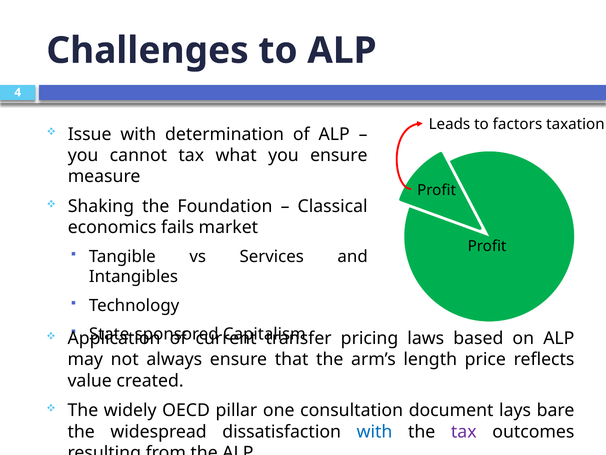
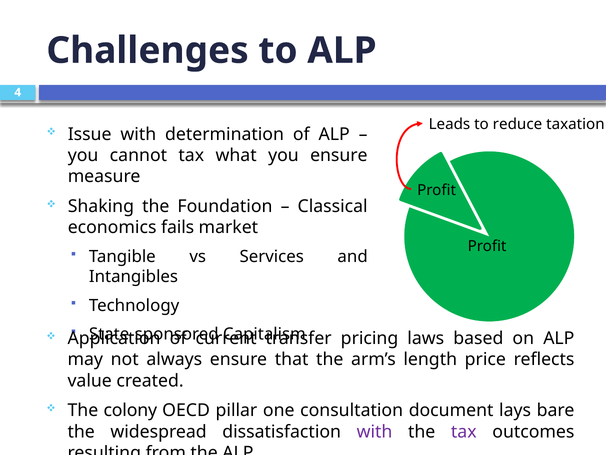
factors: factors -> reduce (517, 124)
widely: widely -> colony (130, 410)
with colour: blue -> purple (375, 431)
